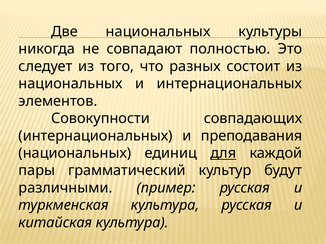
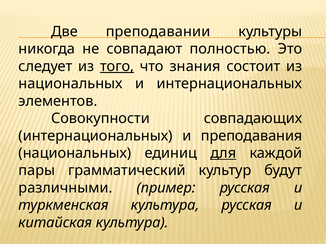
Две национальных: национальных -> преподавании (158, 32)
того underline: none -> present (117, 66)
разных: разных -> знания (195, 66)
